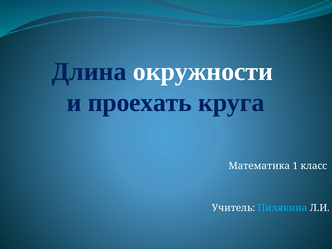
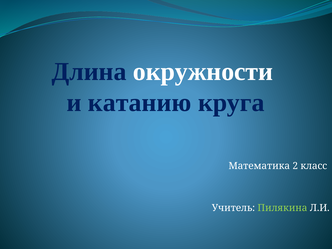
проехать: проехать -> катанию (140, 103)
1: 1 -> 2 (295, 166)
Пилякина colour: light blue -> light green (282, 208)
